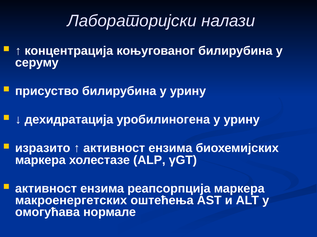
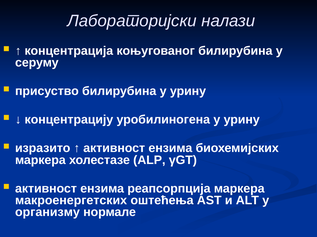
дехидратација: дехидратација -> концентрацију (69, 120)
омогућава: омогућава -> организму (47, 213)
